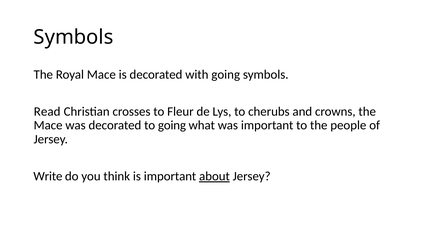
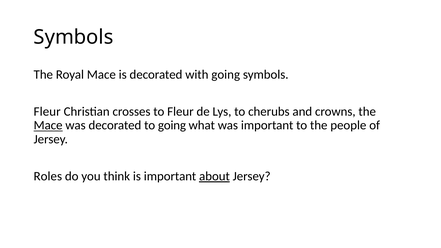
Read: Read -> Fleur (47, 112)
Mace underline: none -> present (48, 125)
Write: Write -> Roles (48, 176)
